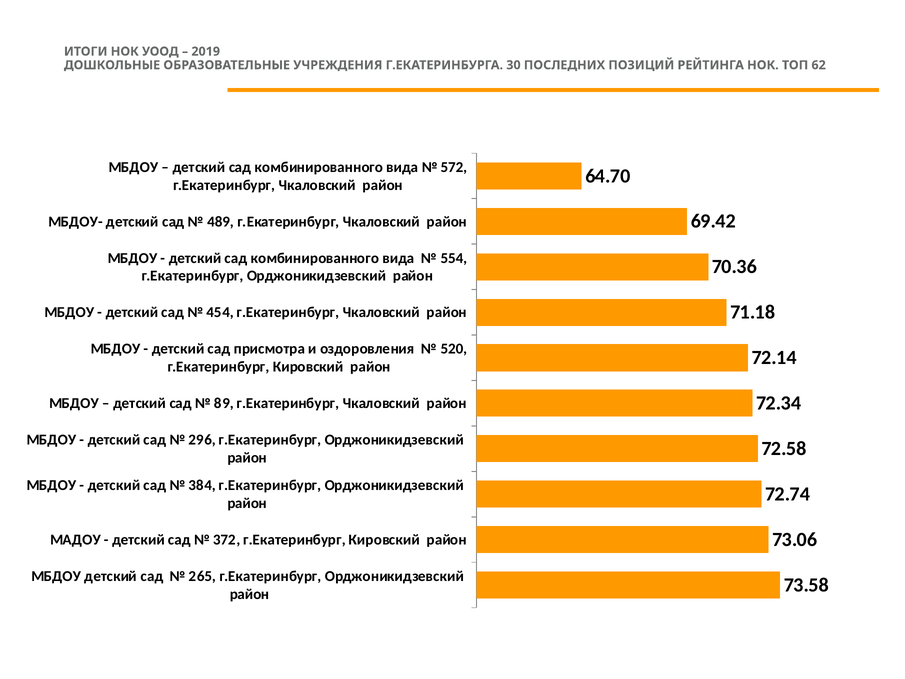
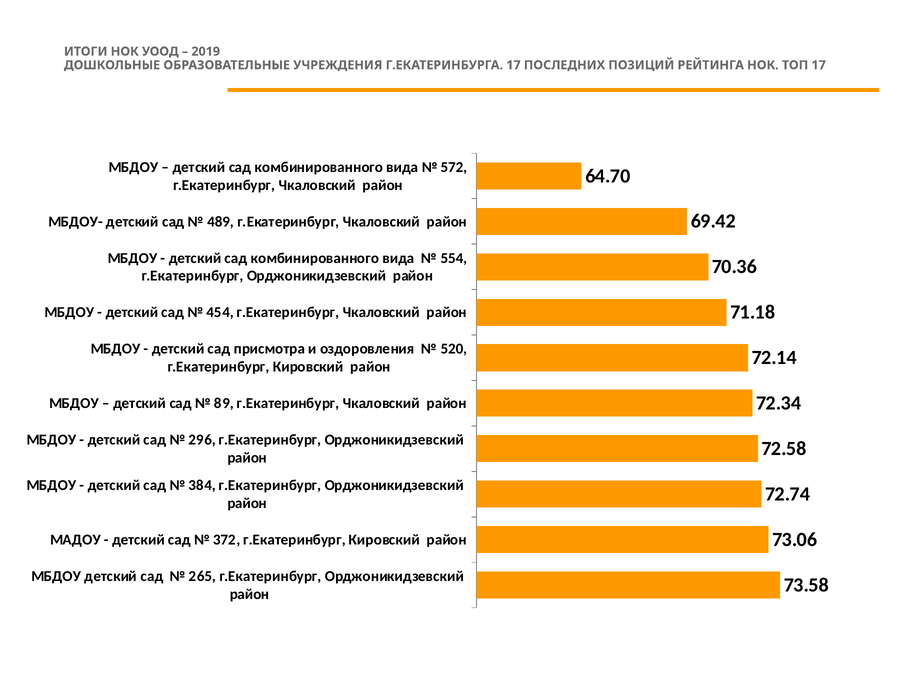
Г.ЕКАТЕРИНБУРГА 30: 30 -> 17 (513, 65)
ТОП 62: 62 -> 17 (819, 65)
